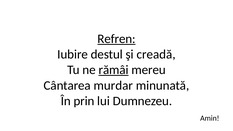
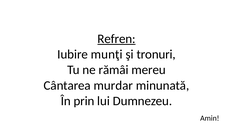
destul: destul -> munţi (107, 54)
creadă: creadă -> tronuri (156, 54)
rămâi underline: present -> none (114, 70)
